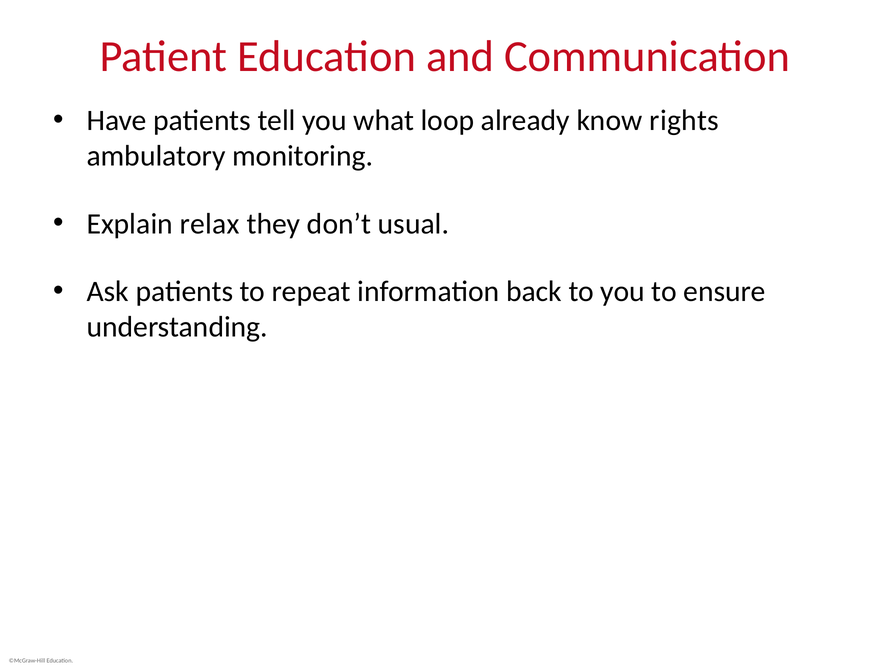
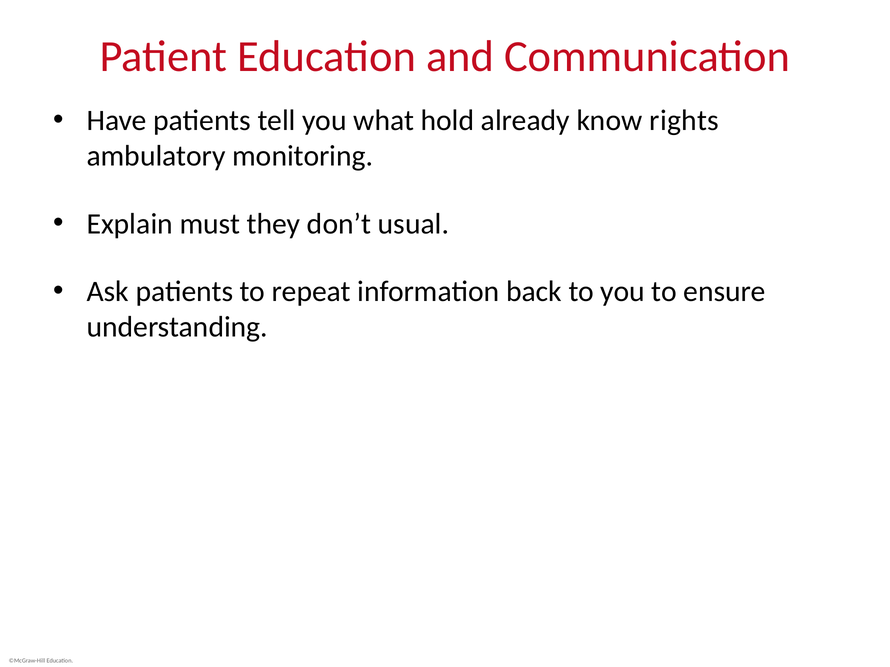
loop: loop -> hold (447, 121)
relax: relax -> must (210, 224)
